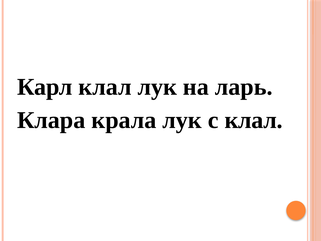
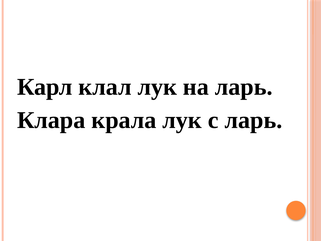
с клал: клал -> ларь (253, 120)
